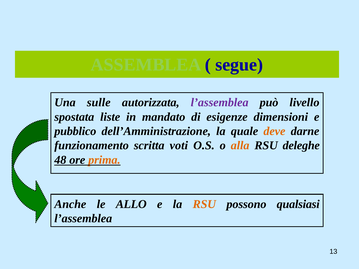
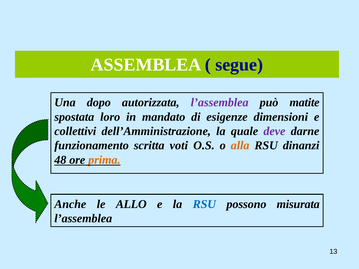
ASSEMBLEA colour: light green -> white (146, 65)
sulle: sulle -> dopo (99, 103)
livello: livello -> matite (305, 103)
liste: liste -> loro (110, 117)
pubblico: pubblico -> collettivi (75, 131)
deve colour: orange -> purple (274, 131)
deleghe: deleghe -> dinanzi (301, 146)
RSU colour: orange -> blue (204, 204)
qualsiasi: qualsiasi -> misurata (298, 204)
